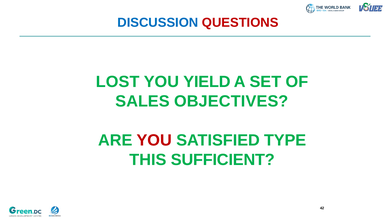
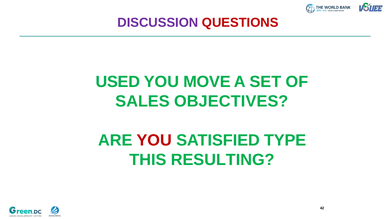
DISCUSSION colour: blue -> purple (158, 23)
LOST: LOST -> USED (118, 82)
YIELD: YIELD -> MOVE (207, 82)
SUFFICIENT: SUFFICIENT -> RESULTING (223, 160)
